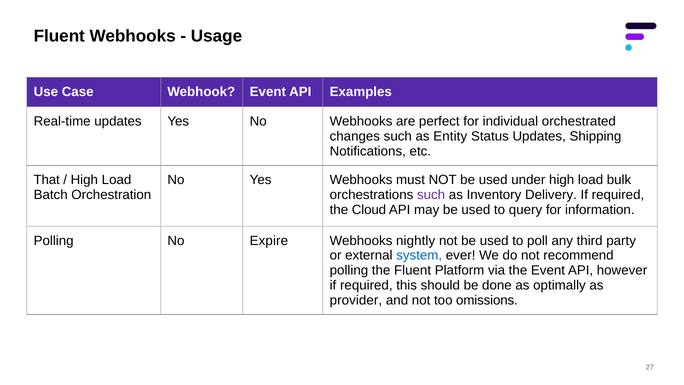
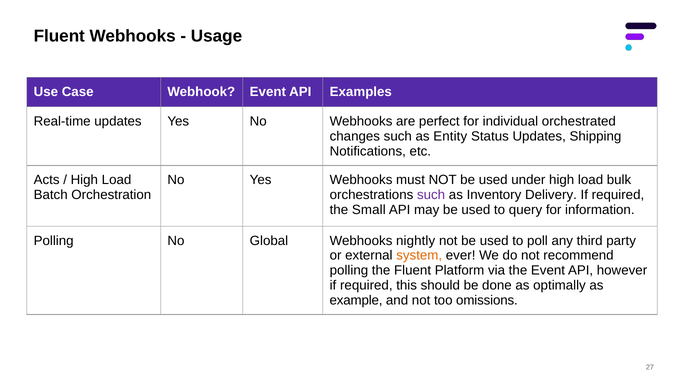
That: That -> Acts (47, 180)
Cloud: Cloud -> Small (369, 210)
Expire: Expire -> Global (269, 240)
system colour: blue -> orange (419, 255)
provider: provider -> example (356, 300)
